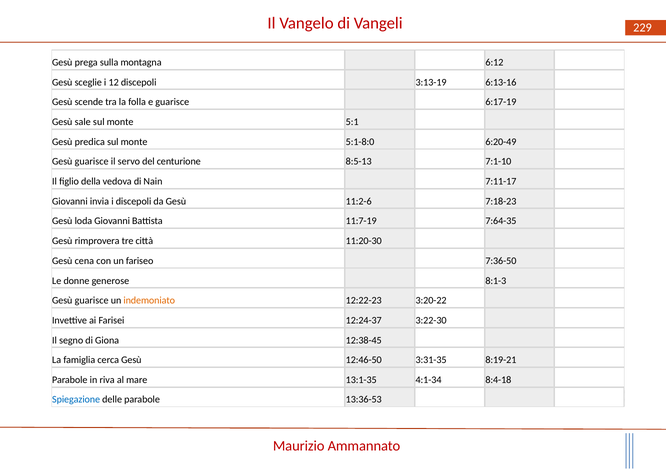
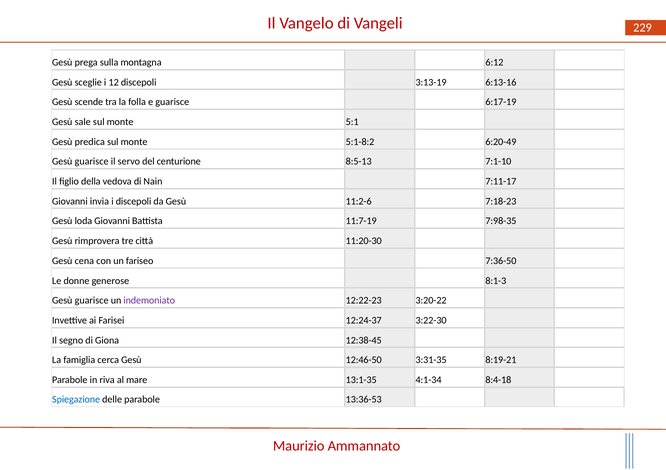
5:1-8:0: 5:1-8:0 -> 5:1-8:2 (360, 142)
7:64-35: 7:64-35 -> 7:98-35 (501, 221)
indemoniato colour: orange -> purple (149, 301)
